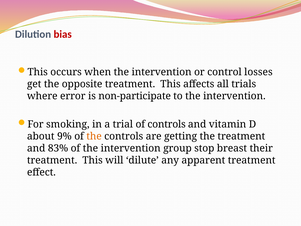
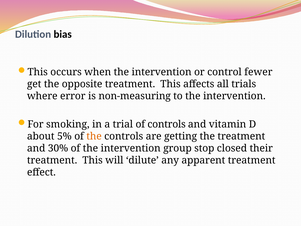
bias colour: red -> black (63, 34)
losses: losses -> fewer (258, 72)
non-participate: non-participate -> non-measuring (135, 96)
9%: 9% -> 5% (64, 136)
83%: 83% -> 30% (58, 148)
breast: breast -> closed (232, 148)
